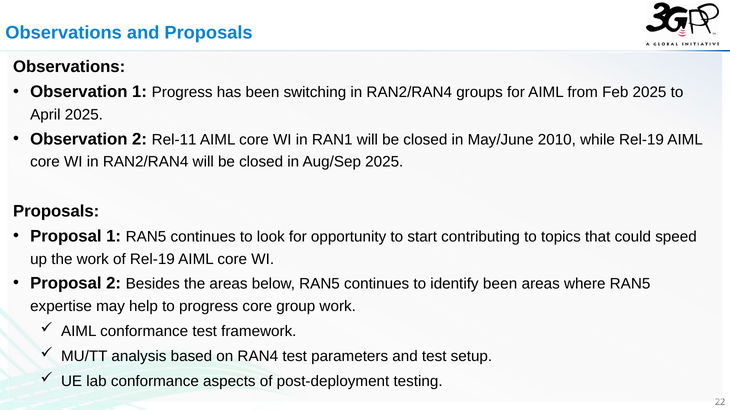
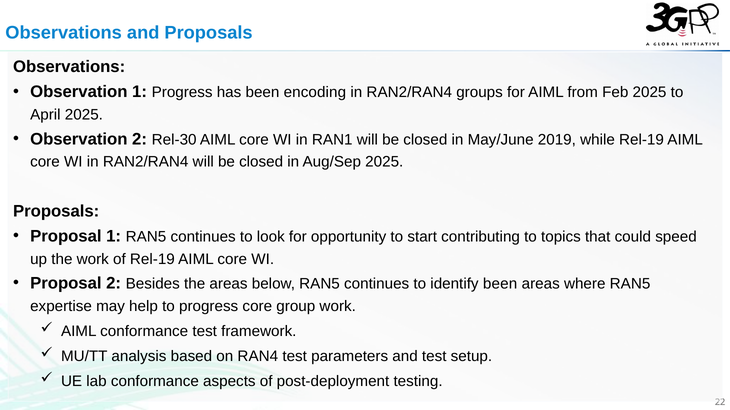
switching: switching -> encoding (315, 93)
Rel-11: Rel-11 -> Rel-30 (174, 140)
2010: 2010 -> 2019 (557, 140)
